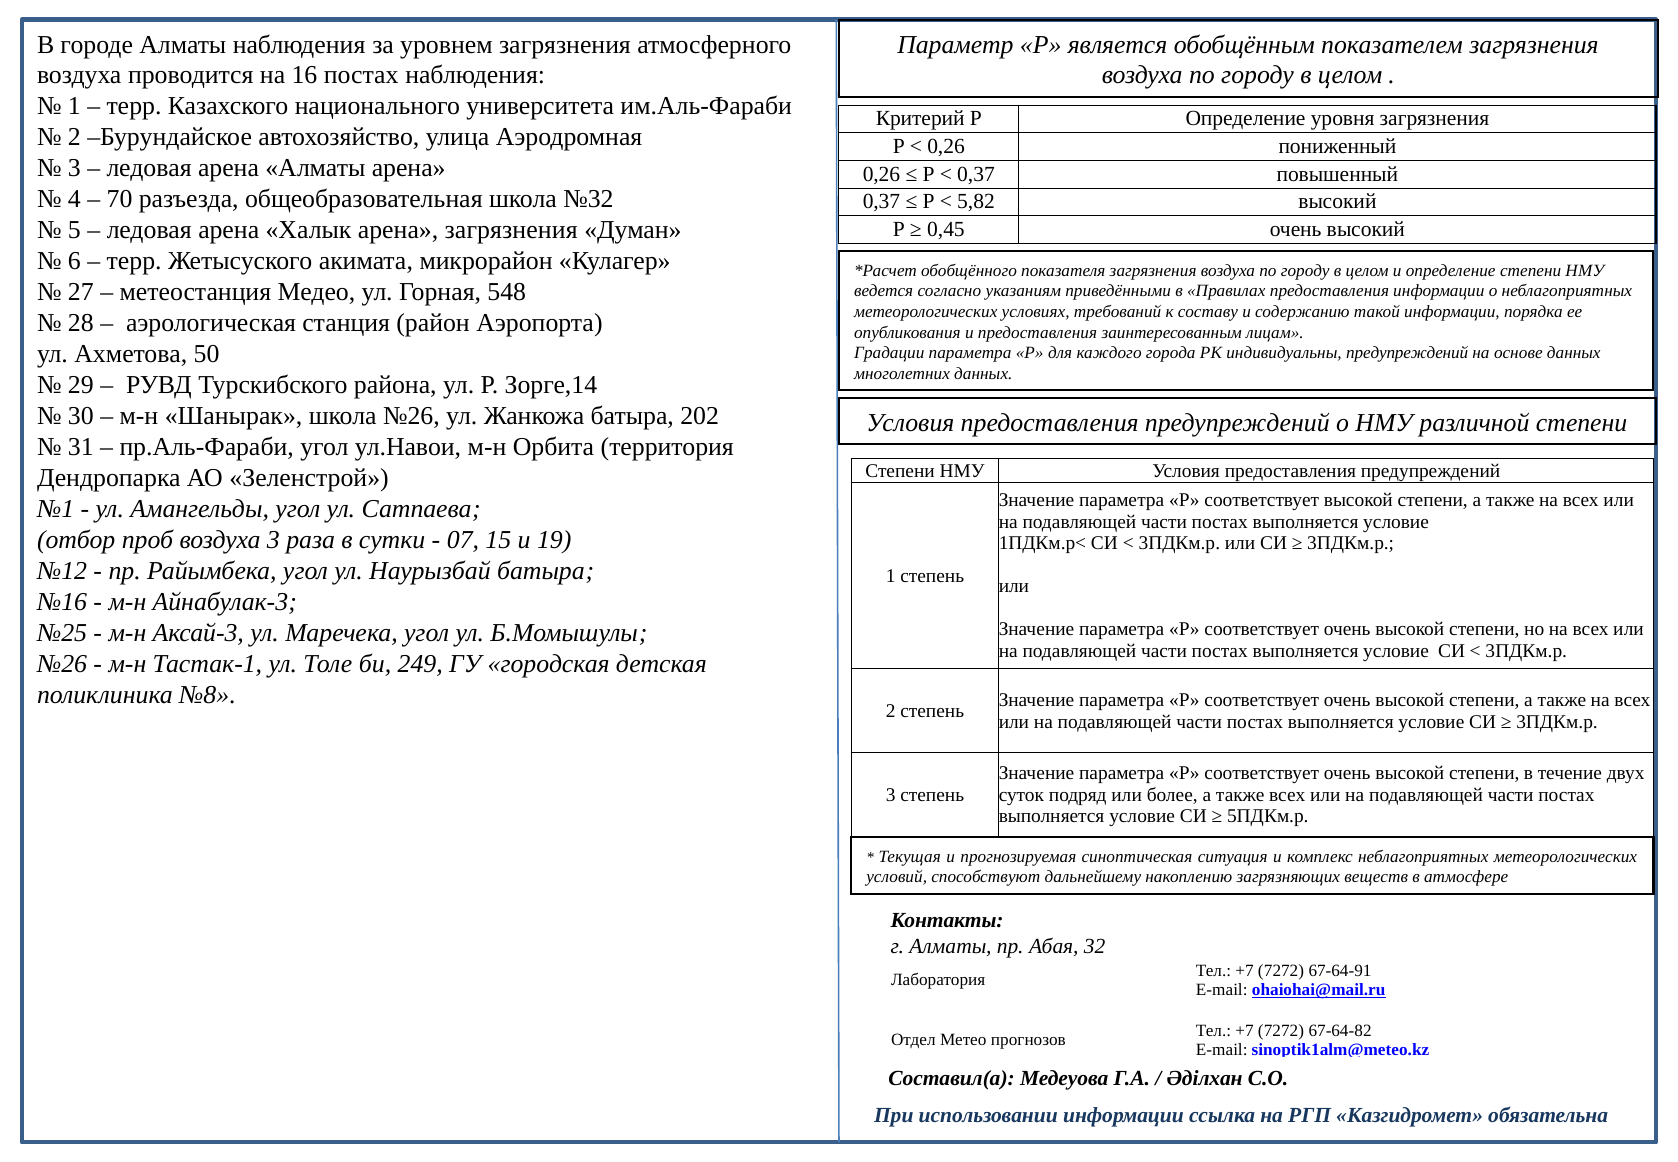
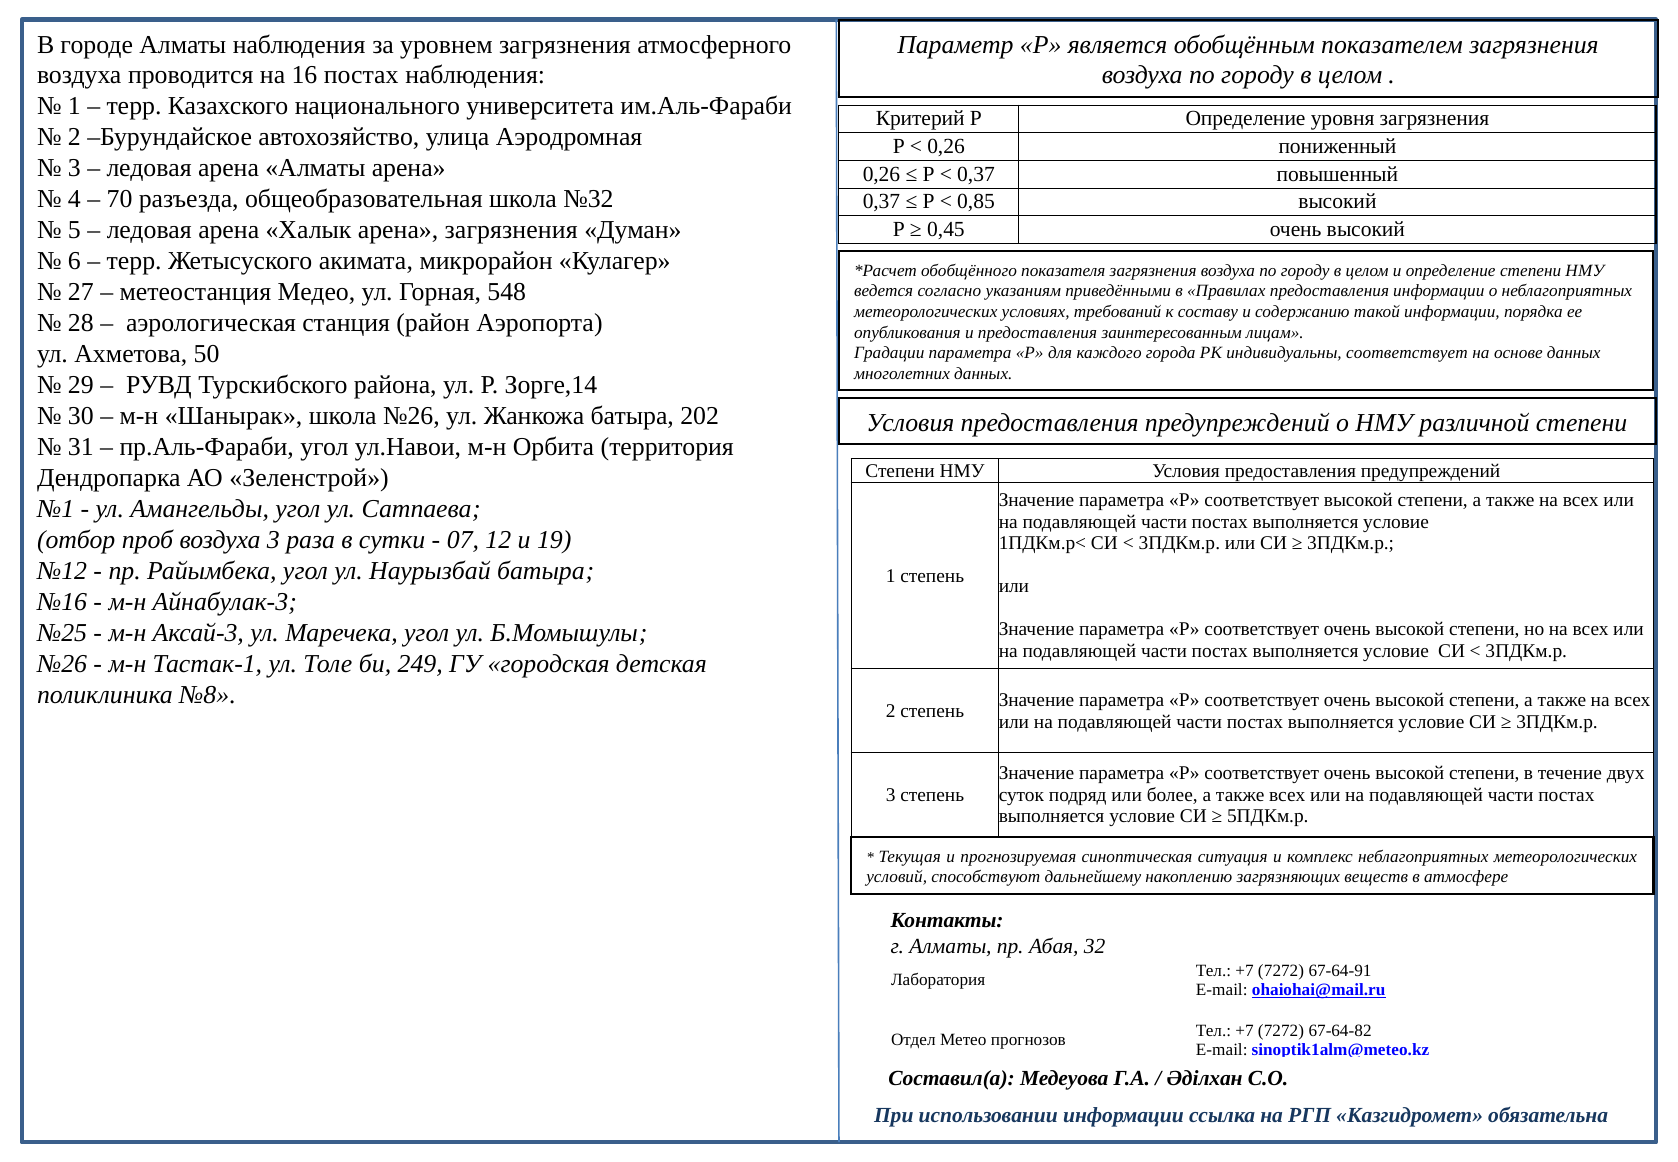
5,82: 5,82 -> 0,85 (976, 202)
индивидуальны предупреждений: предупреждений -> соответствует (1407, 353)
15: 15 -> 12 (498, 540)
